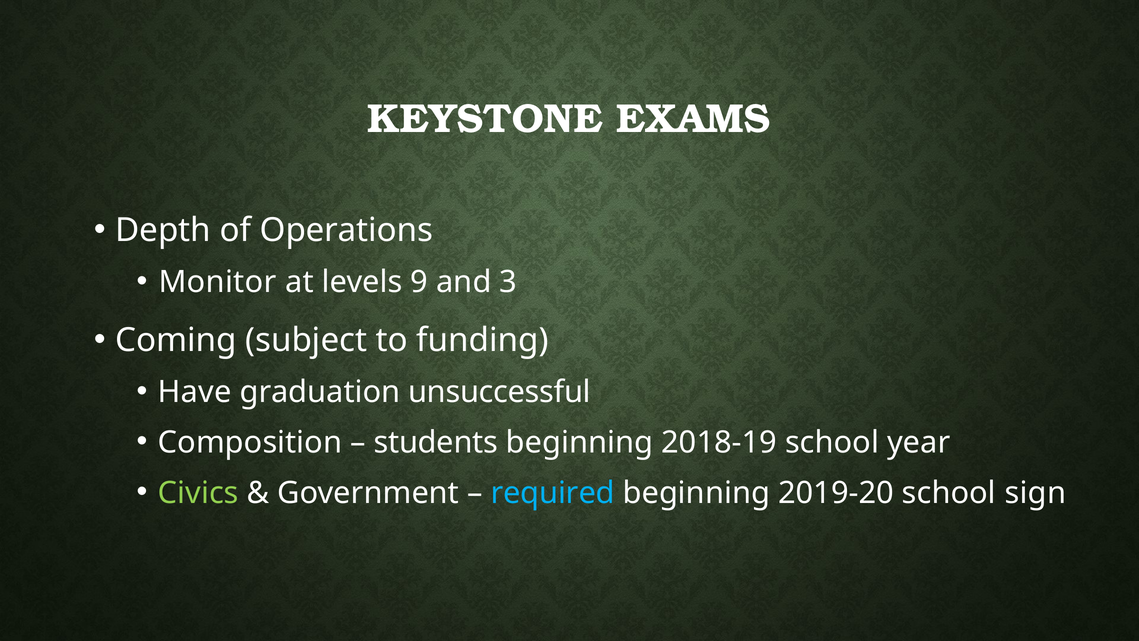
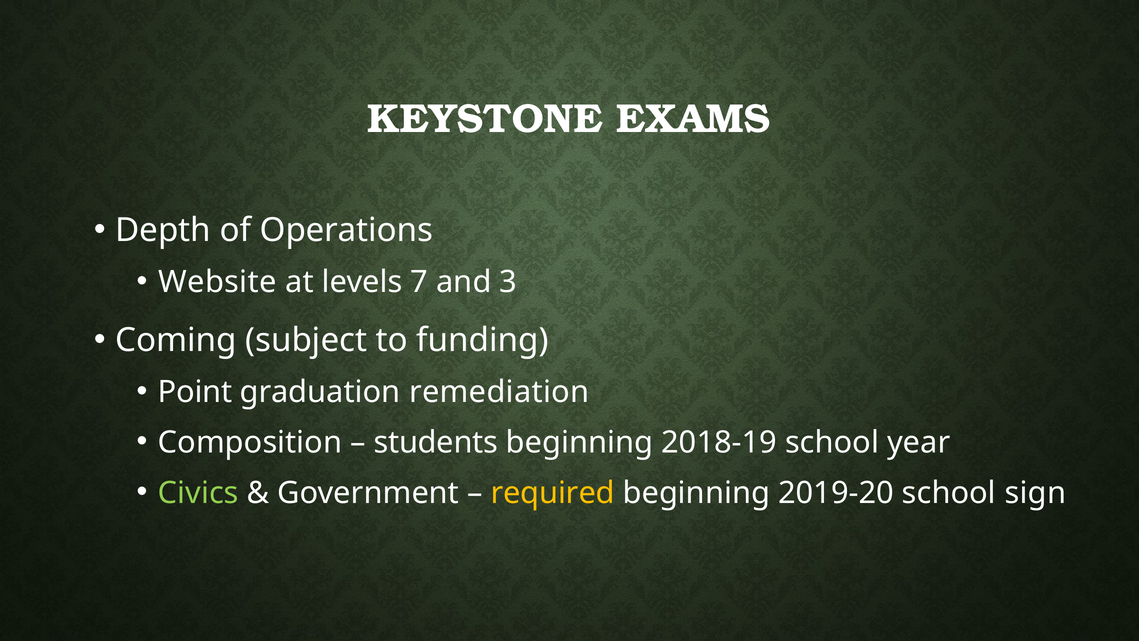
Monitor: Monitor -> Website (218, 282)
9: 9 -> 7 (419, 282)
Have: Have -> Point (195, 392)
unsuccessful: unsuccessful -> remediation (499, 392)
required colour: light blue -> yellow (553, 493)
